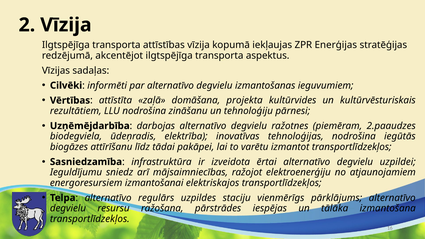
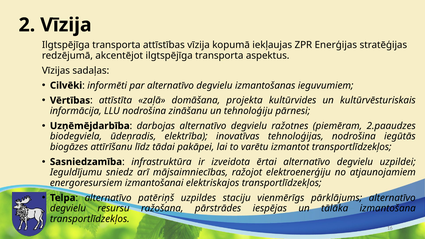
rezultātiem: rezultātiem -> informācija (76, 111)
regulārs: regulārs -> patēriņš (156, 198)
